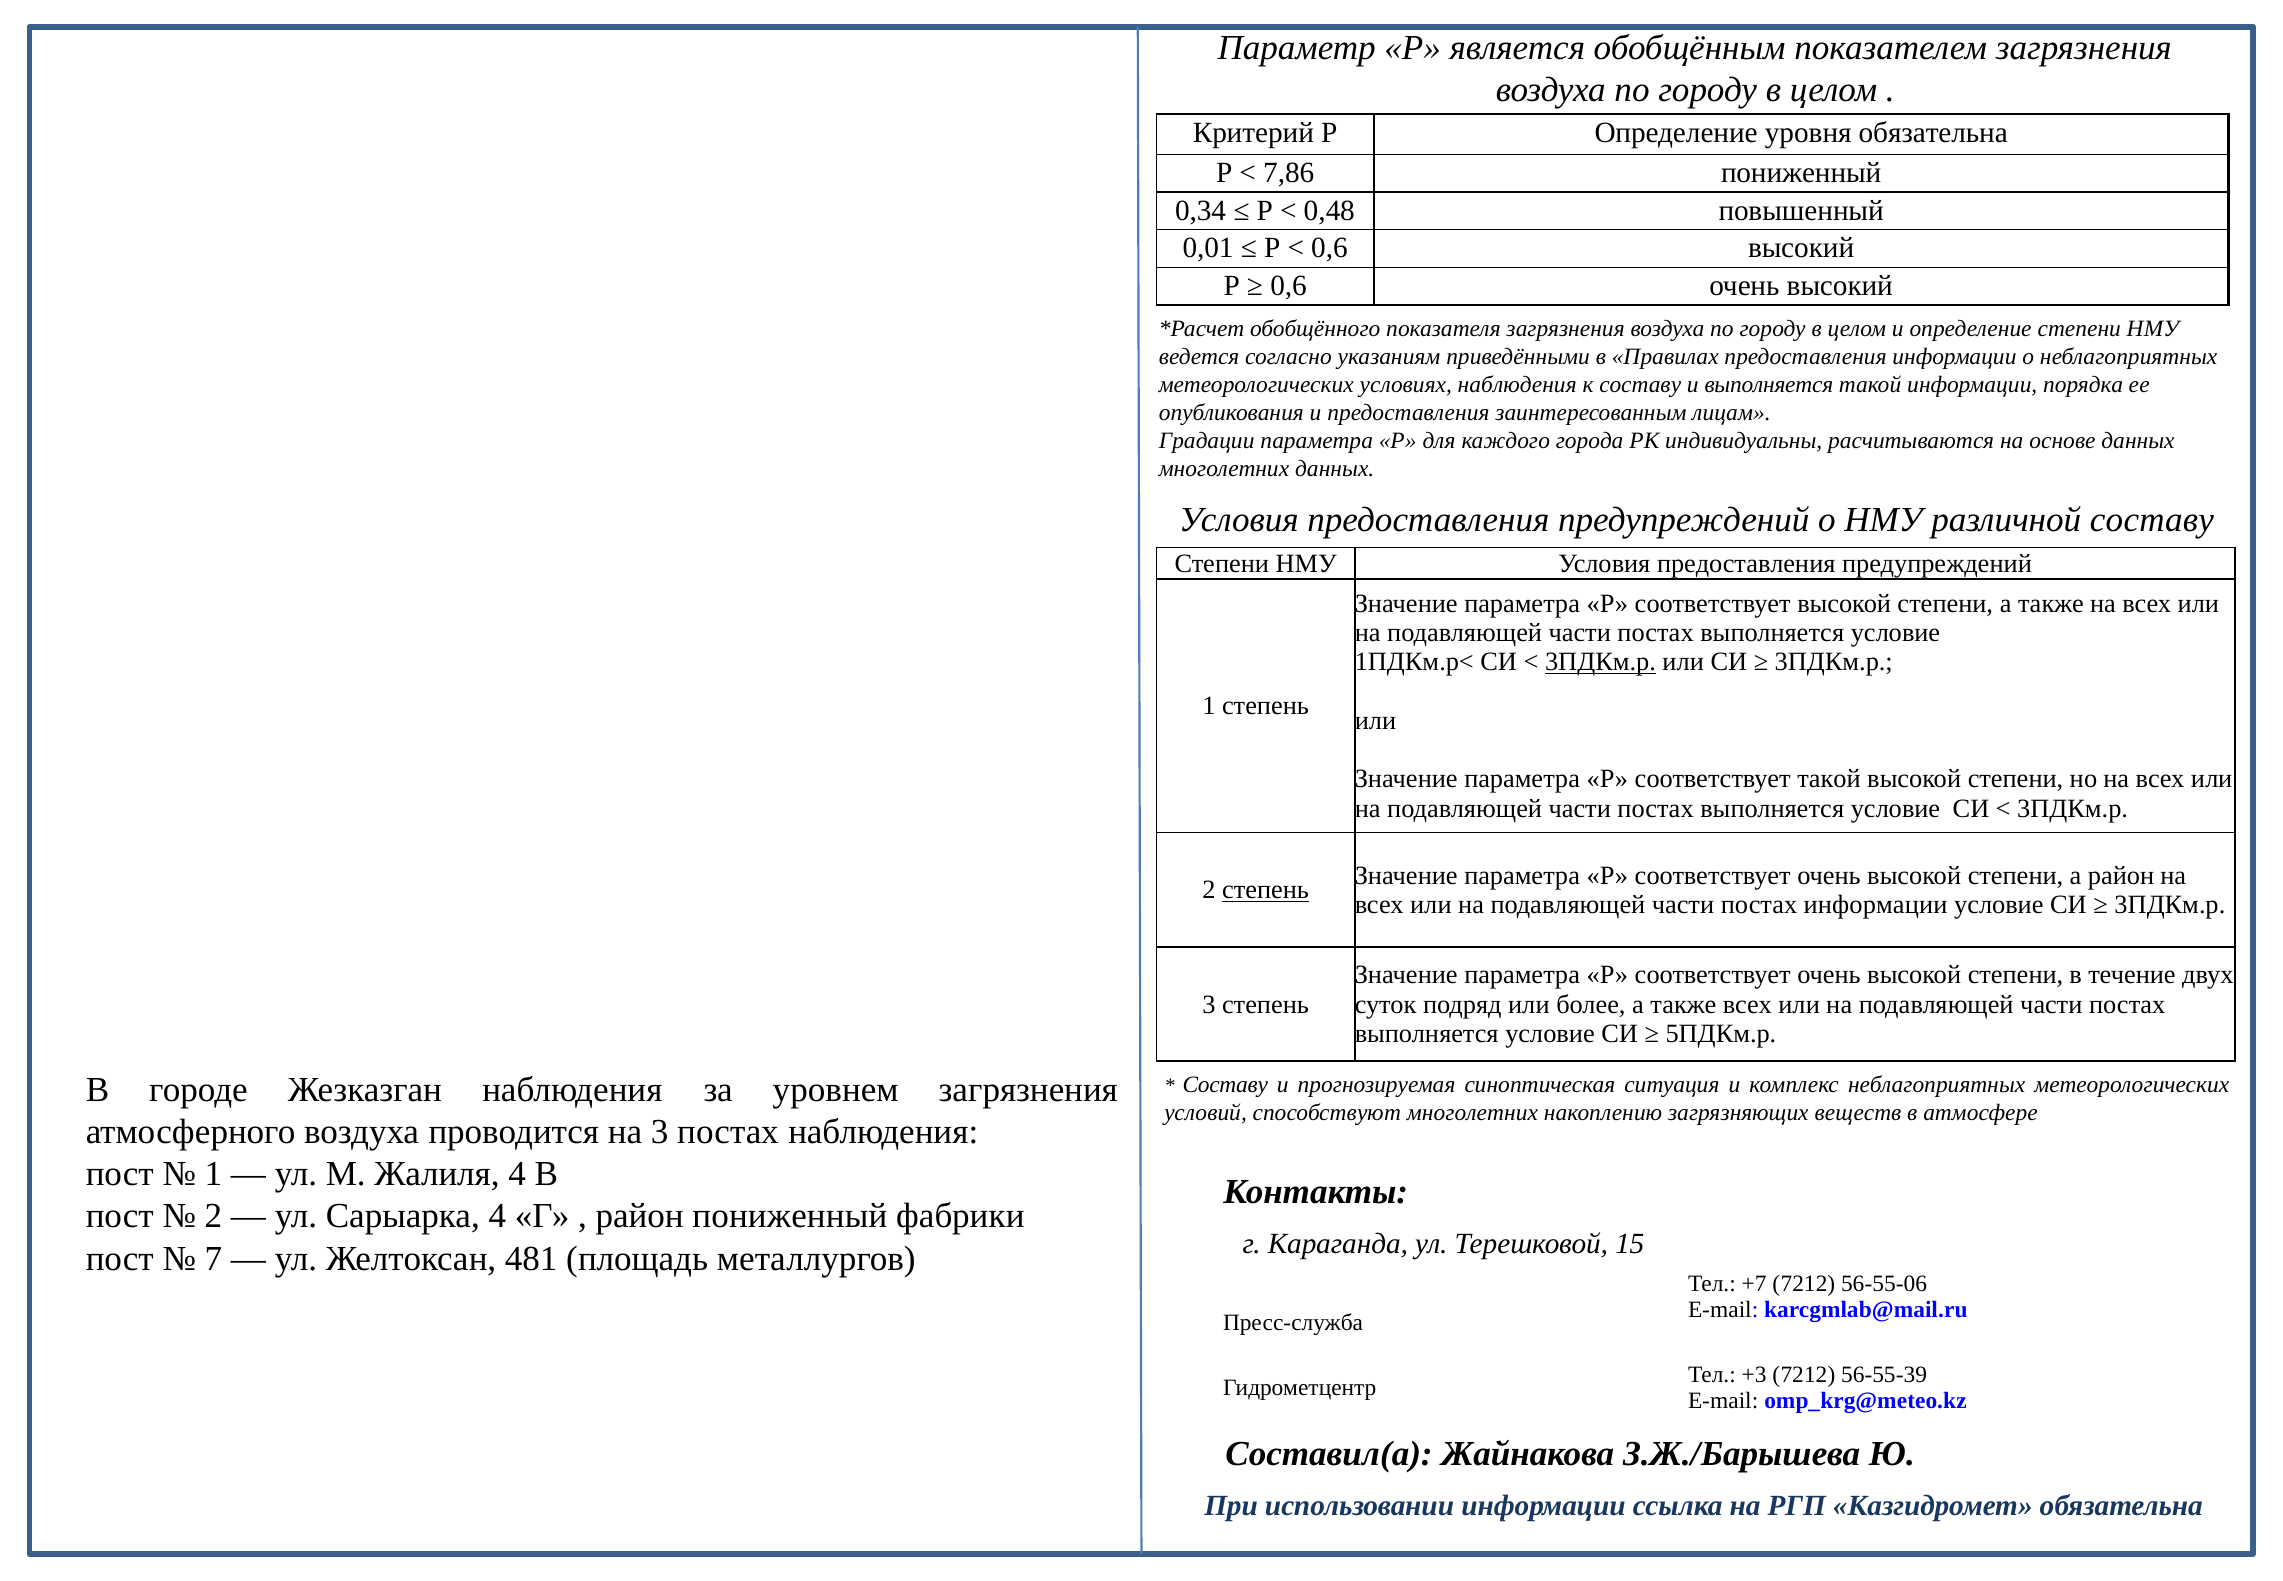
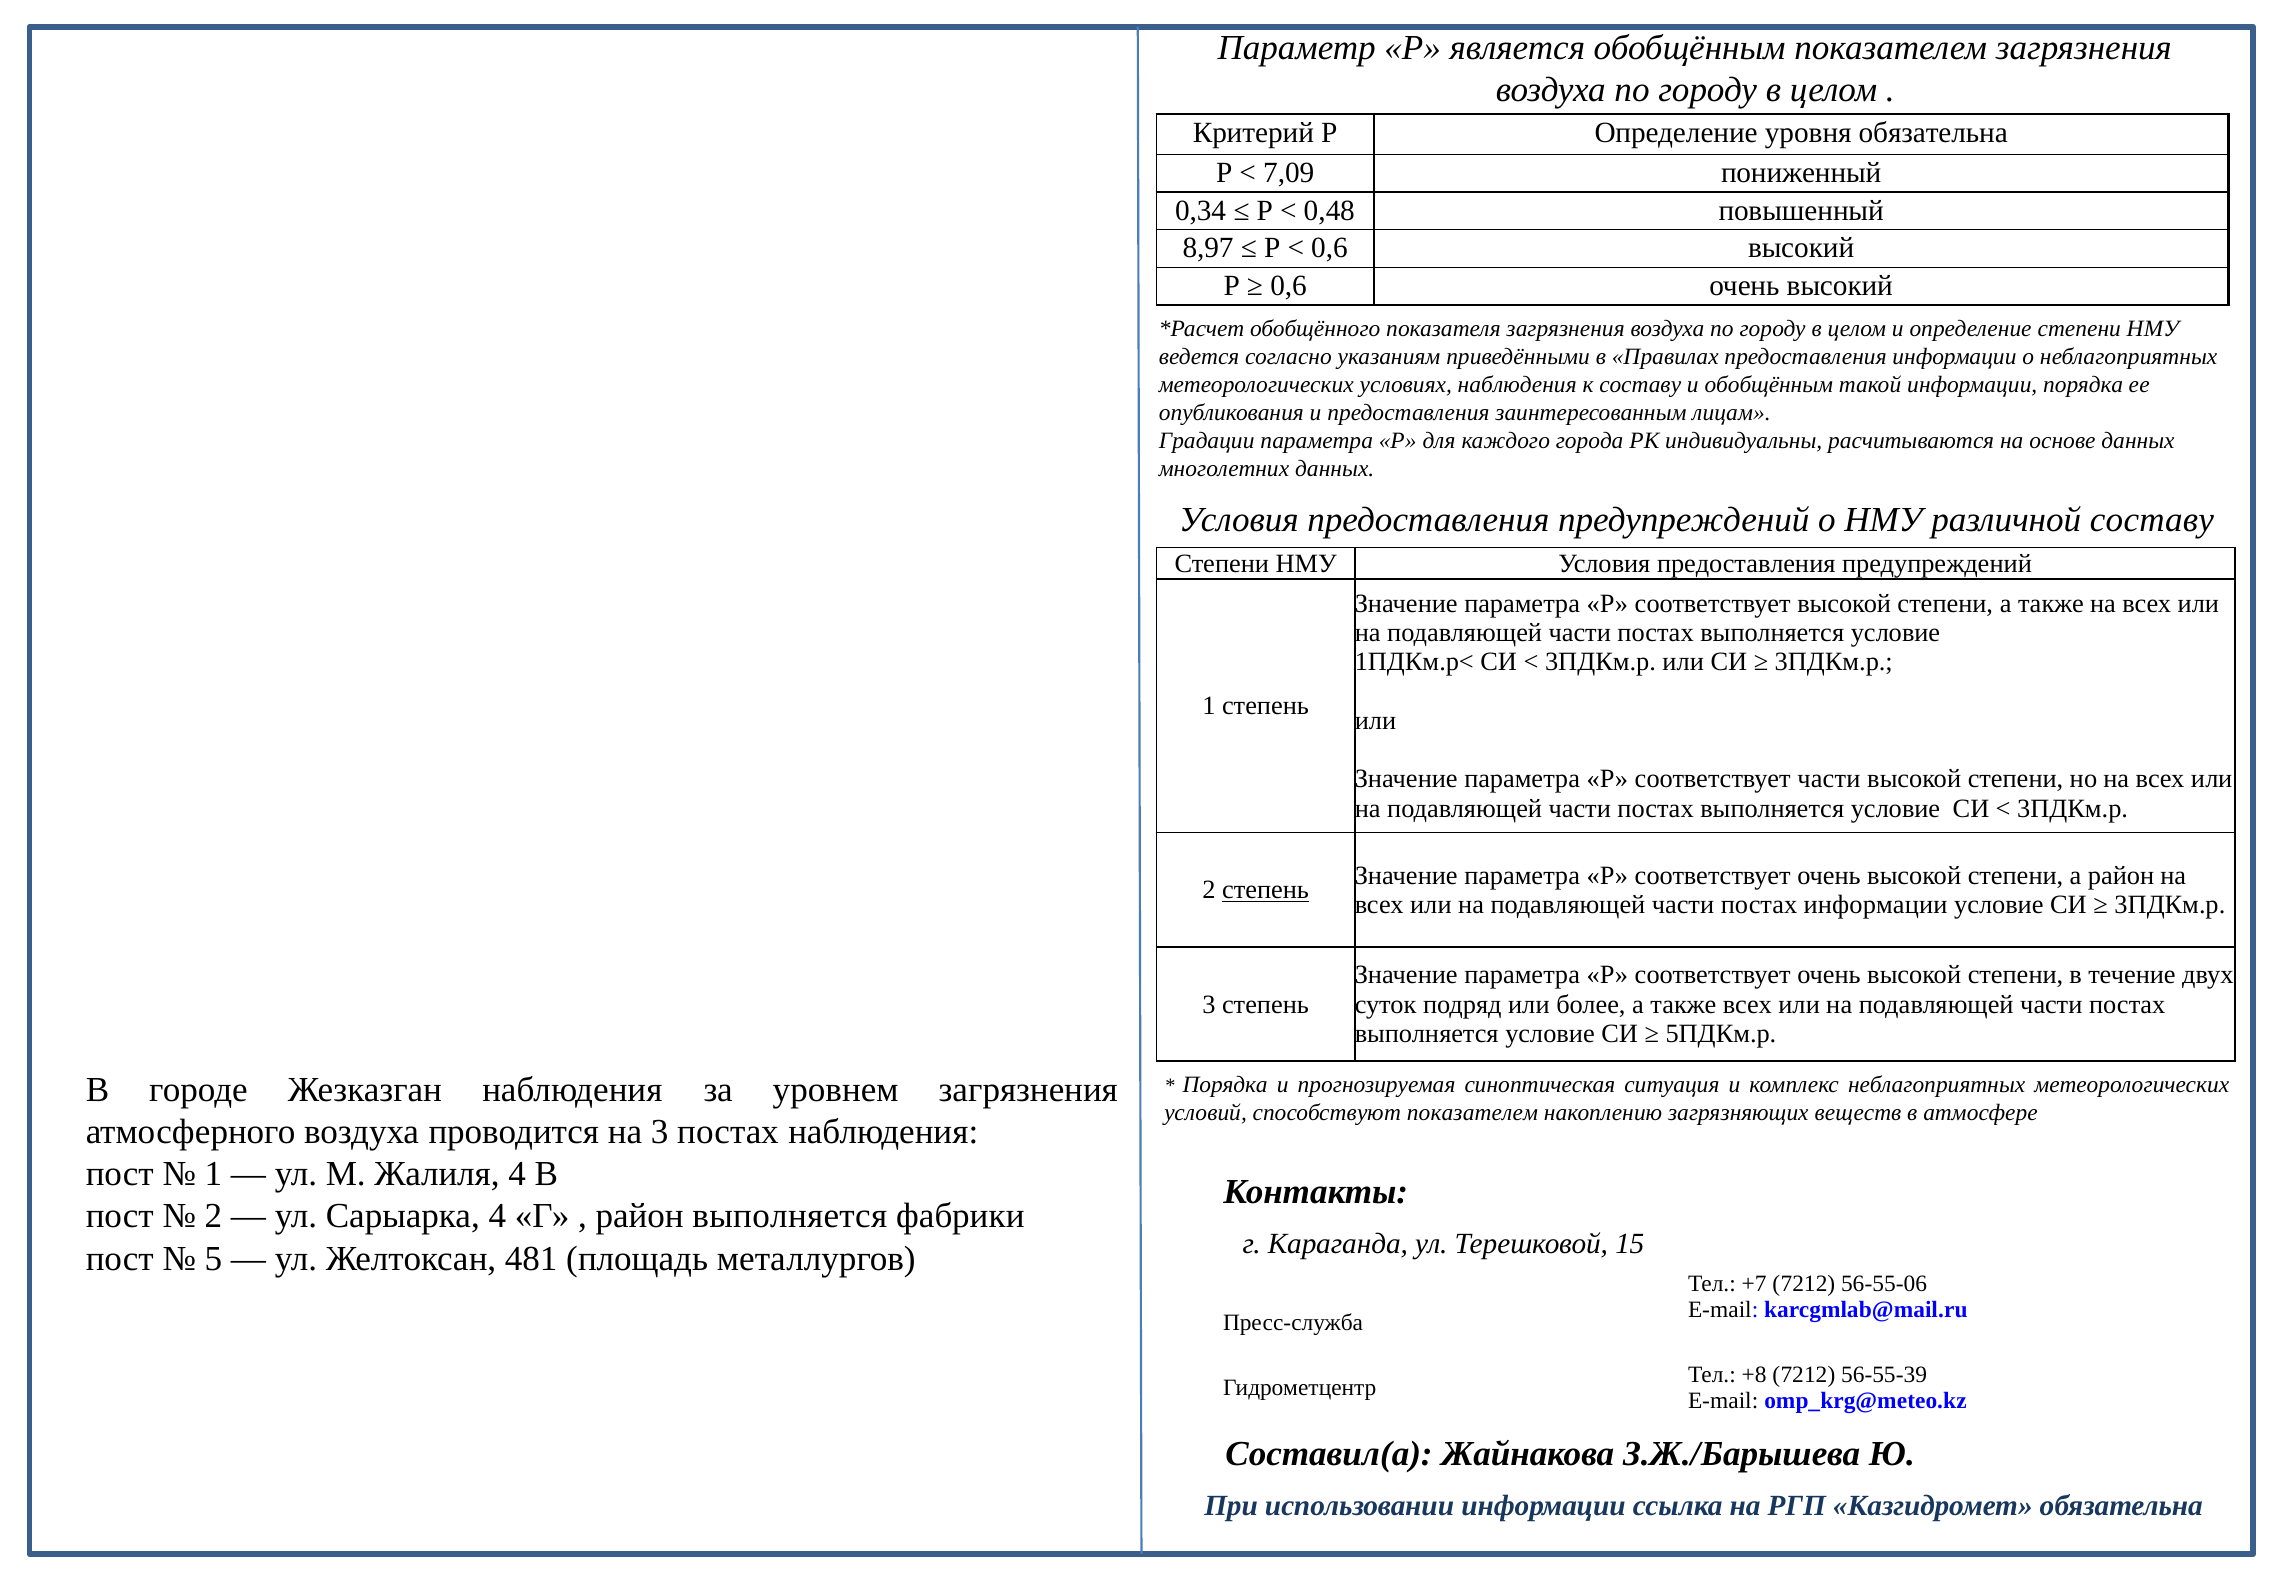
7,86: 7,86 -> 7,09 (1289, 173)
0,01: 0,01 -> 8,97 (1208, 248)
и выполняется: выполняется -> обобщённым (1769, 385)
3ПДКм.р underline: present -> none (1601, 662)
соответствует такой: такой -> части (1829, 779)
Составу: Составу -> Порядка (1225, 1085)
способствуют многолетних: многолетних -> показателем (1472, 1113)
район пониженный: пониженный -> выполняется (790, 1216)
7: 7 -> 5 (213, 1258)
+3: +3 -> +8 (1754, 1375)
